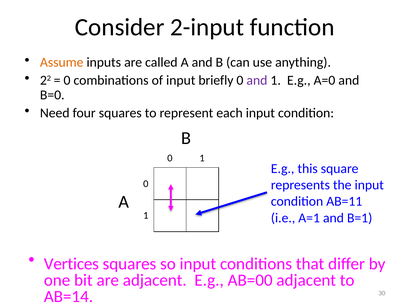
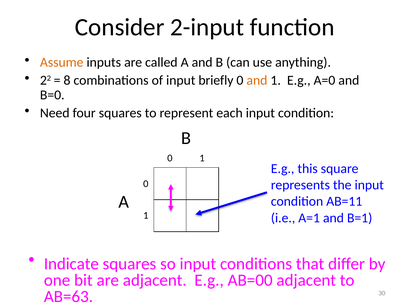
0: 0 -> 8 (67, 80)
and colour: purple -> orange (257, 80)
Vertices: Vertices -> Indicate (71, 264)
AB=14: AB=14 -> AB=63 (68, 297)
